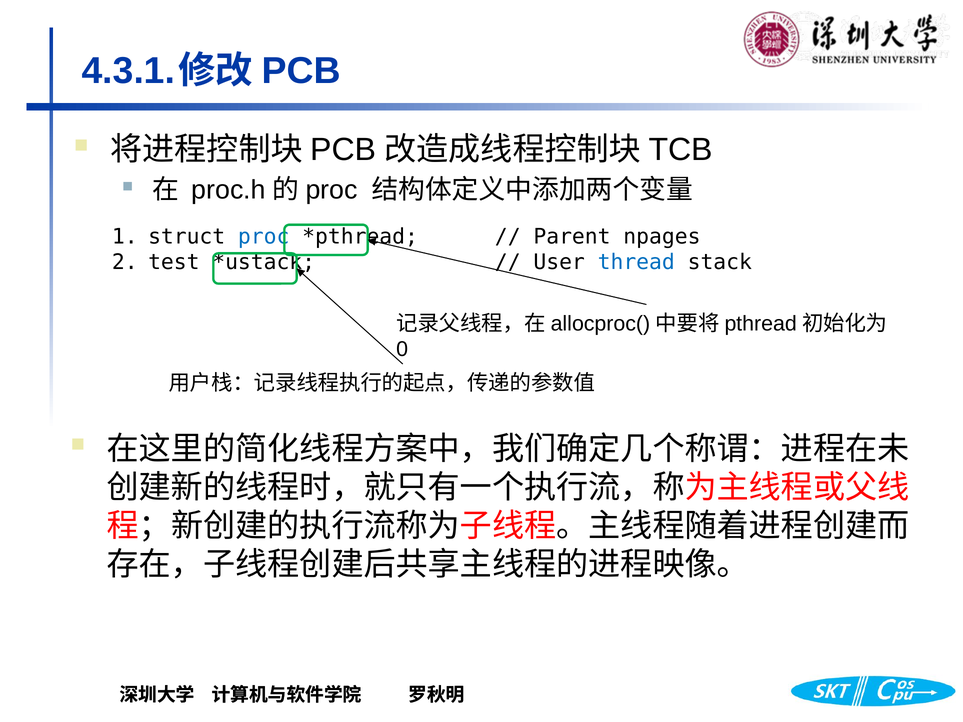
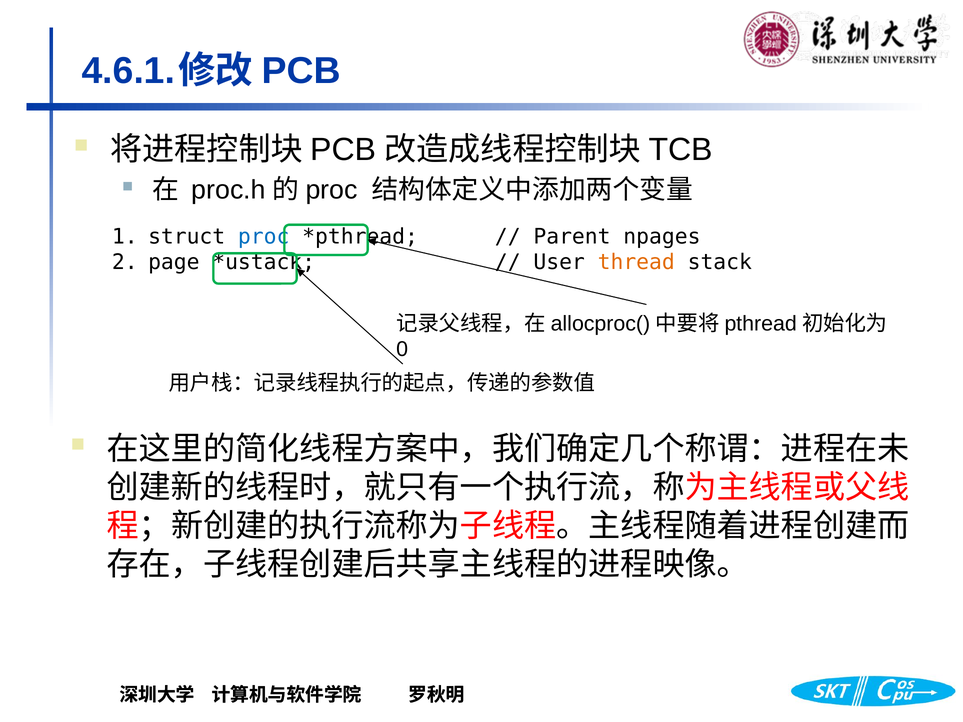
4.3.1: 4.3.1 -> 4.6.1 (128, 71)
test: test -> page (174, 262)
thread colour: blue -> orange (636, 262)
